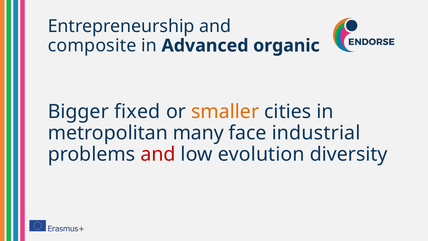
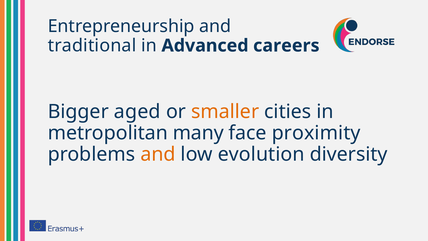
composite: composite -> traditional (92, 46)
organic: organic -> careers (286, 46)
fixed: fixed -> aged (137, 112)
industrial: industrial -> proximity (316, 133)
and colour: red -> orange (158, 154)
